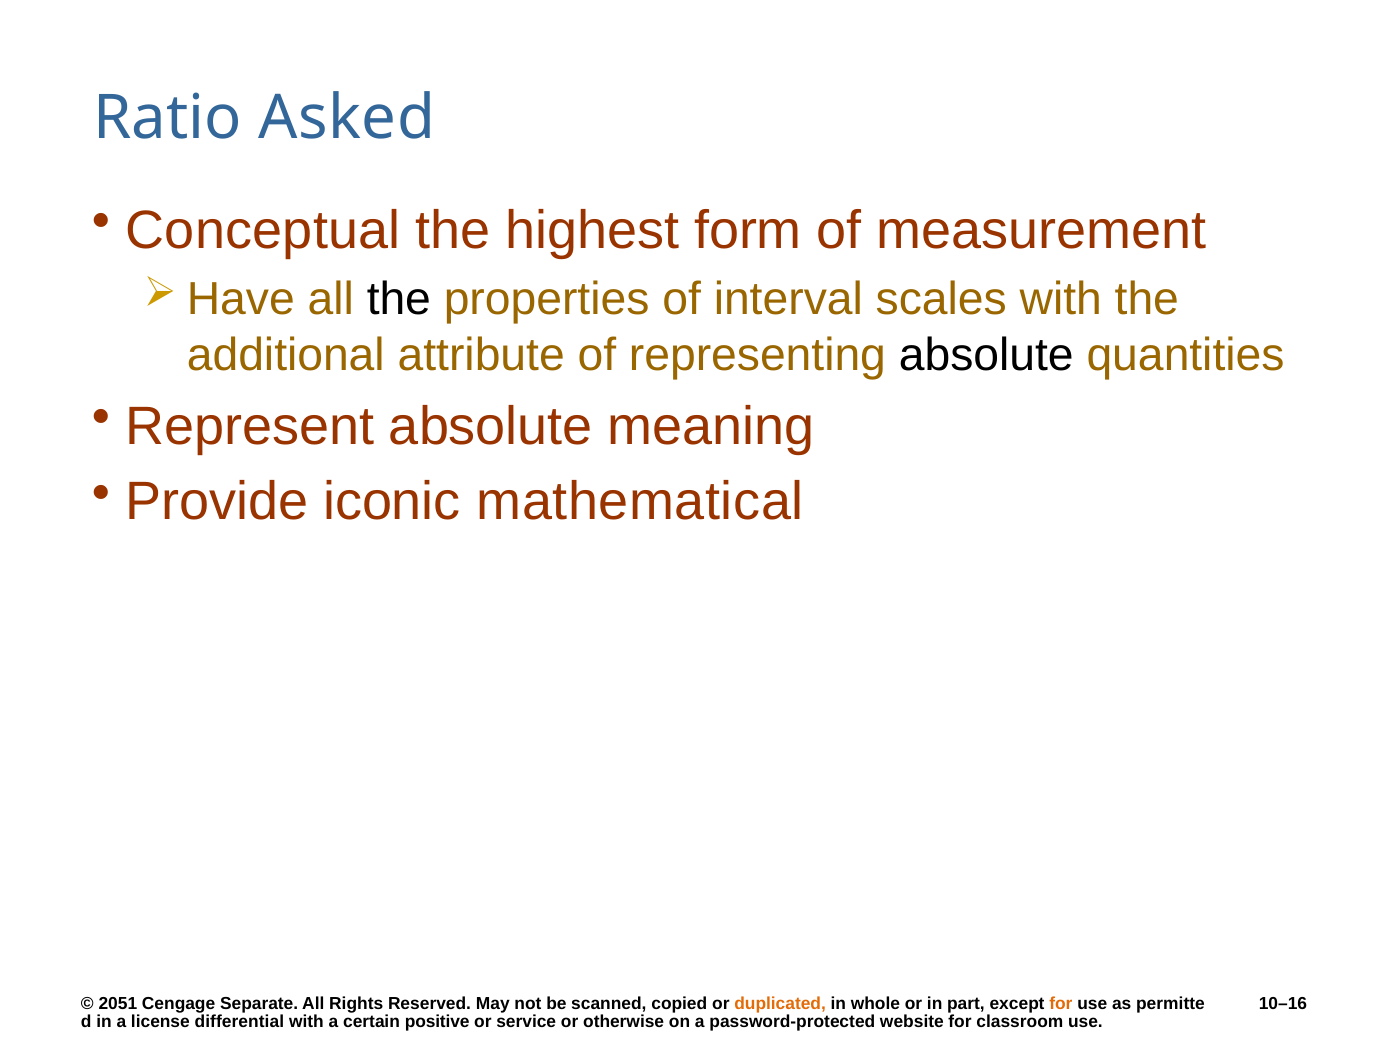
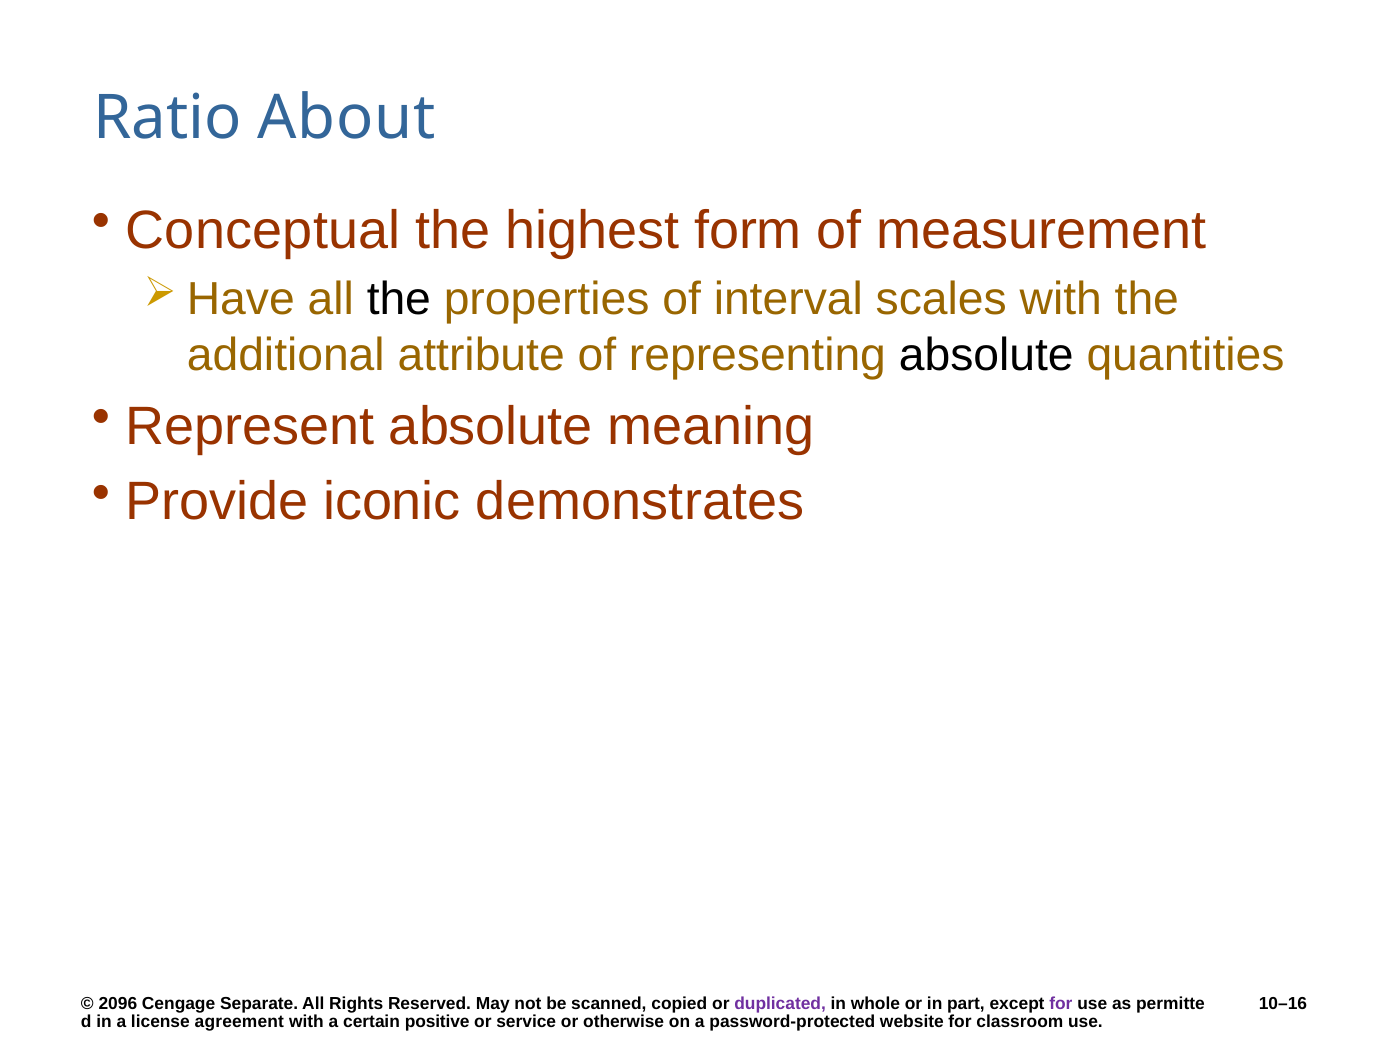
Asked: Asked -> About (347, 118)
mathematical: mathematical -> demonstrates (640, 502)
2051: 2051 -> 2096 (118, 1004)
duplicated colour: orange -> purple (780, 1004)
for colour: orange -> purple (1061, 1004)
differential: differential -> agreement (239, 1021)
